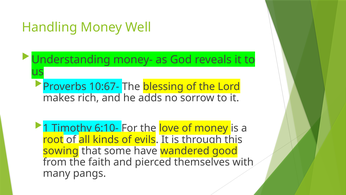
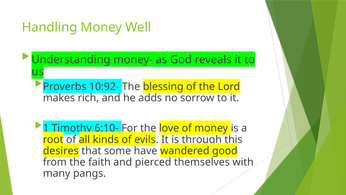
10:67-: 10:67- -> 10:92- (104, 86)
sowing: sowing -> desires (61, 151)
